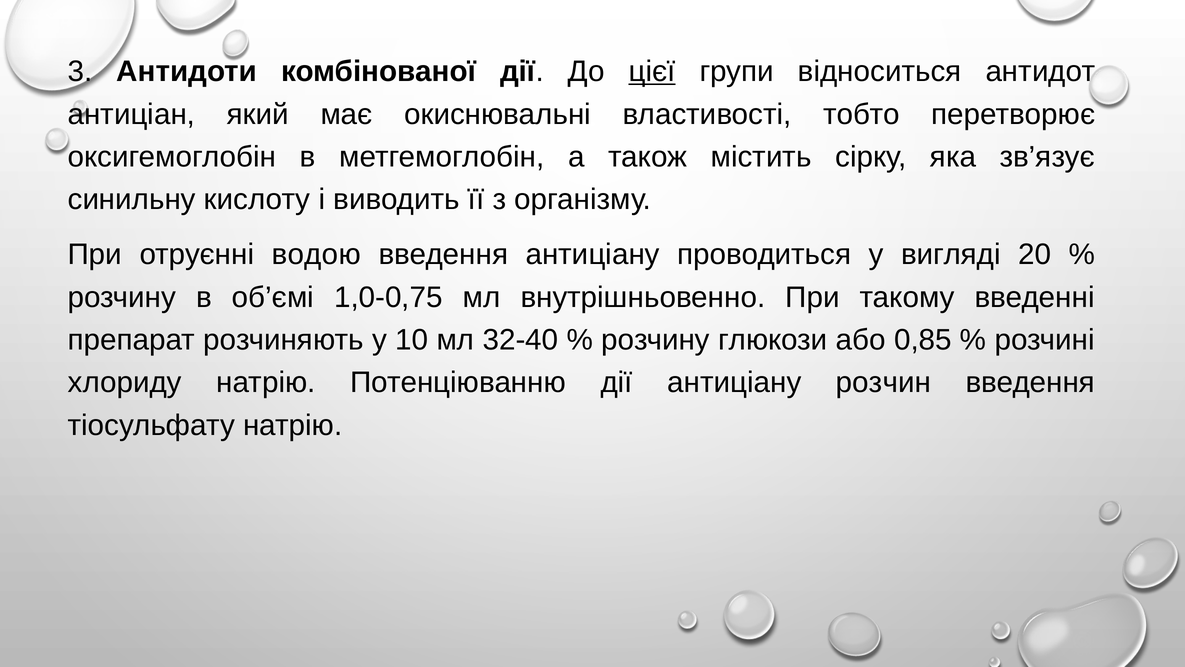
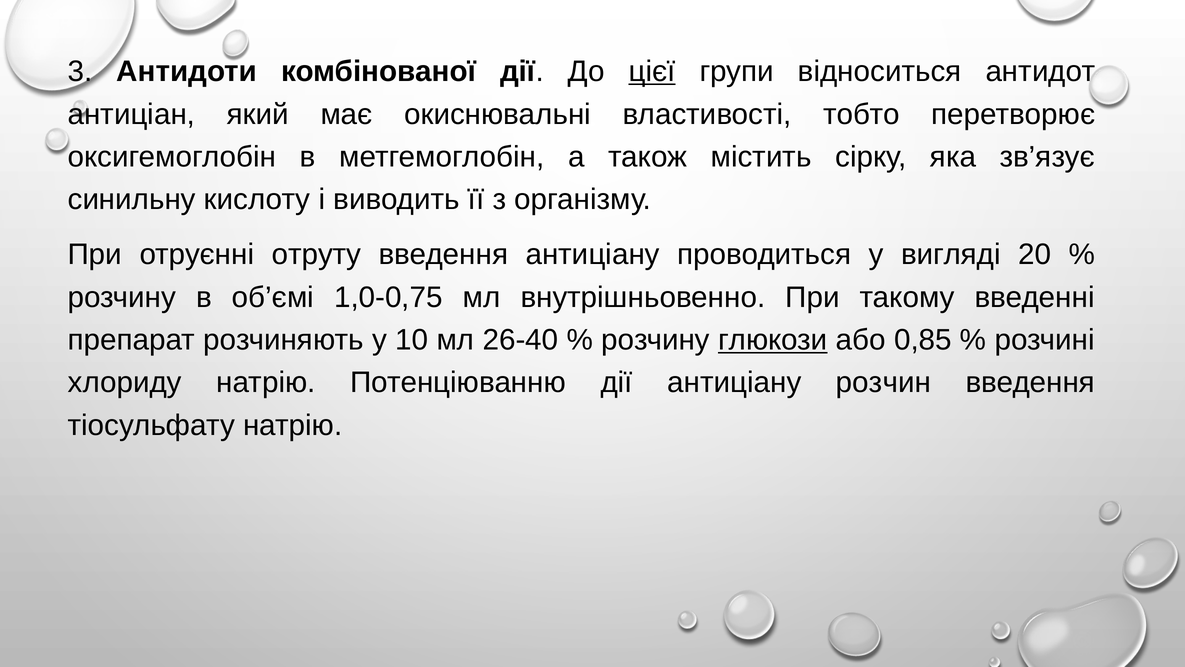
водою: водою -> отруту (316, 254)
32-40: 32-40 -> 26-40 (520, 340)
глюкози underline: none -> present (773, 340)
